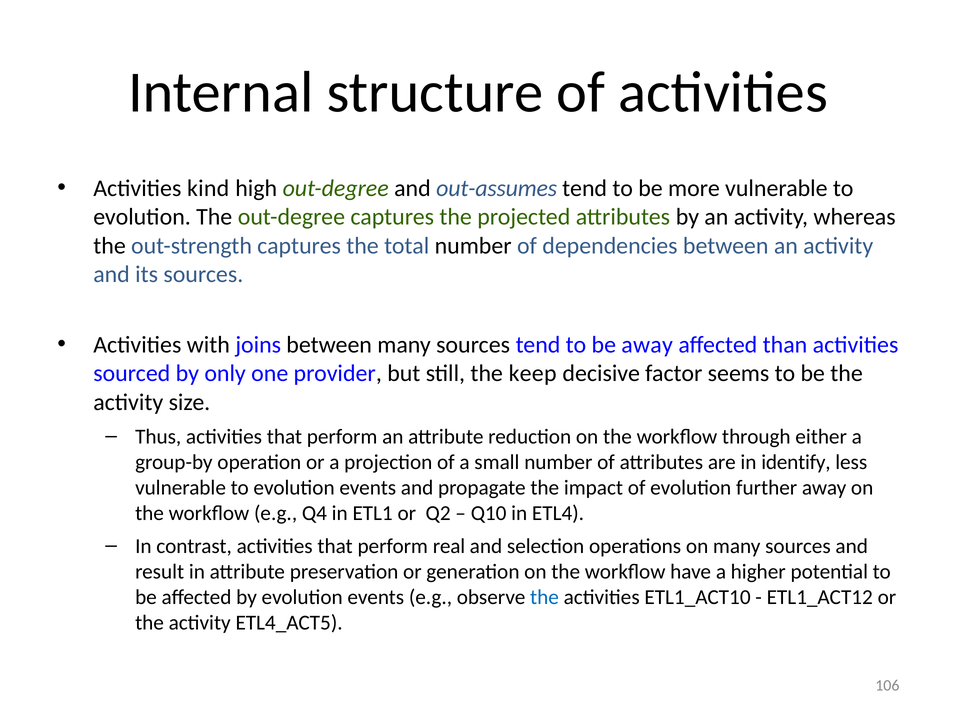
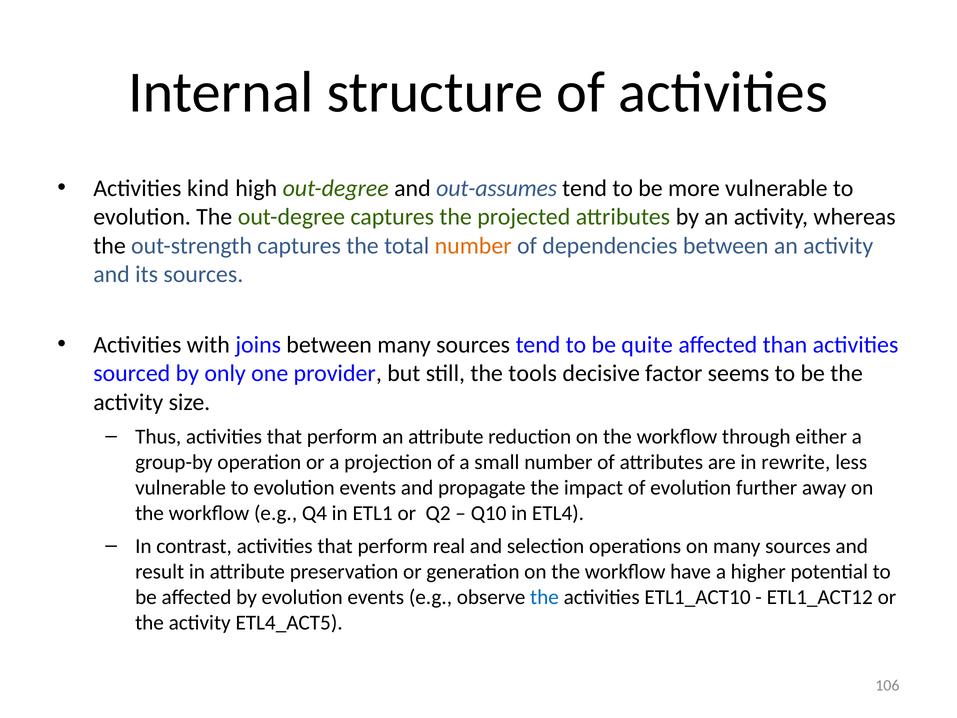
number colour: black -> orange (473, 246)
be away: away -> quite (647, 345)
keep: keep -> tools (533, 373)
identify: identify -> rewrite (796, 462)
